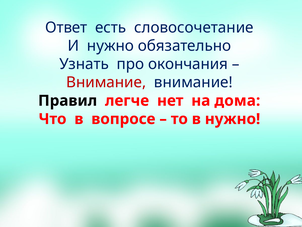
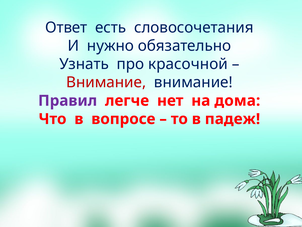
словосочетание: словосочетание -> словосочетания (194, 27)
окончания: окончания -> красочной (188, 64)
Правил colour: black -> purple (68, 100)
в нужно: нужно -> падеж (232, 119)
